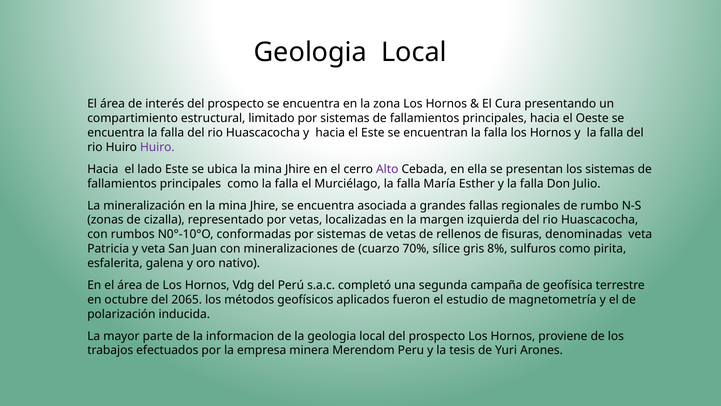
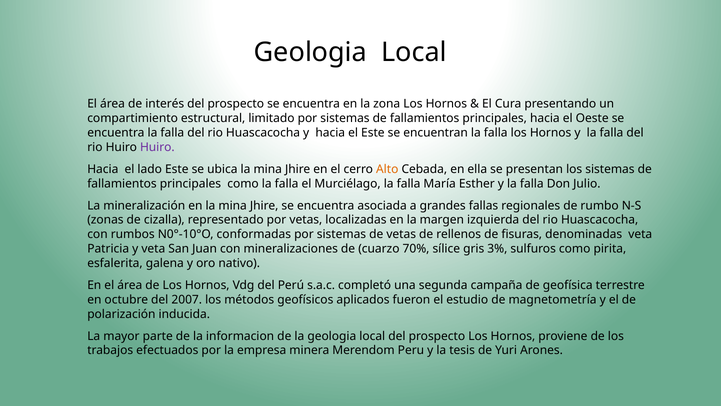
Alto colour: purple -> orange (387, 169)
8%: 8% -> 3% (497, 249)
2065: 2065 -> 2007 (187, 299)
